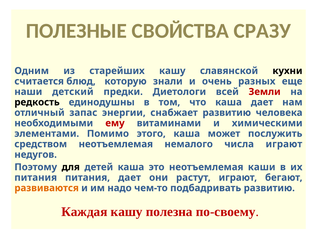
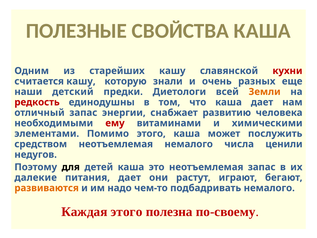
СВОЙСТВА СРАЗУ: СРАЗУ -> КАША (262, 31)
кухни colour: black -> red (287, 71)
считается блюд: блюд -> кашу (81, 81)
Земли colour: red -> orange (265, 92)
редкость colour: black -> red (37, 102)
числа играют: играют -> ценили (284, 144)
неотъемлемая каши: каши -> запас (262, 167)
питания: питания -> далекие (36, 177)
подбадривать развитию: развитию -> немалого (269, 188)
Каждая кашу: кашу -> этого (127, 211)
